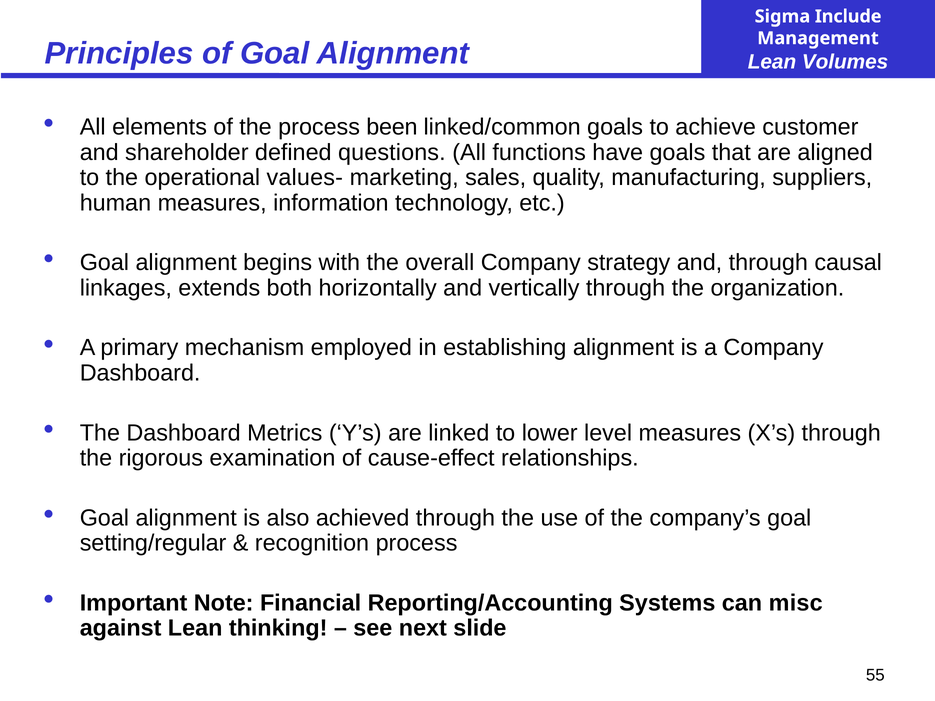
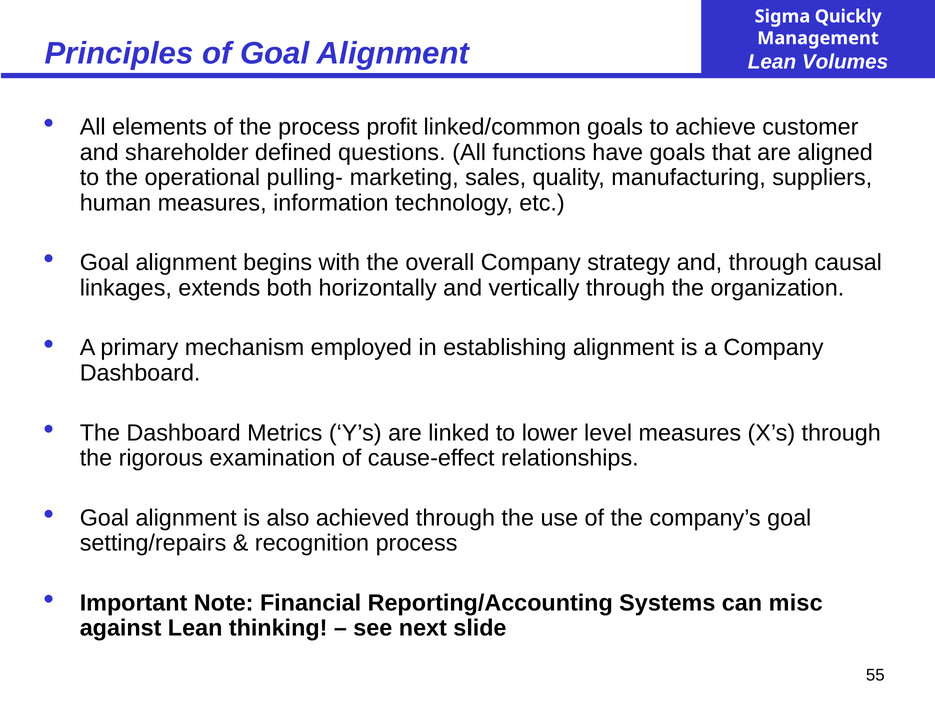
Include: Include -> Quickly (848, 16)
been: been -> profit (392, 127)
values-: values- -> pulling- (305, 178)
setting/regular: setting/regular -> setting/repairs (153, 543)
